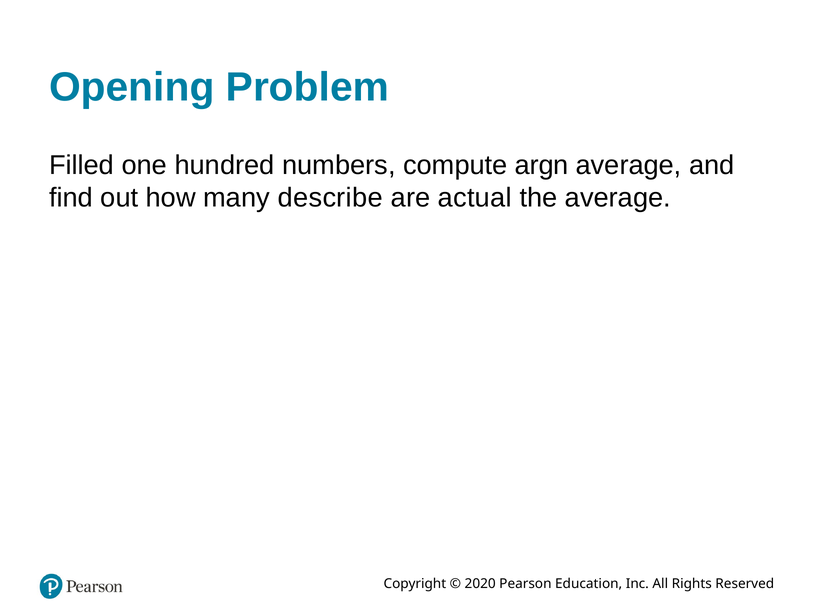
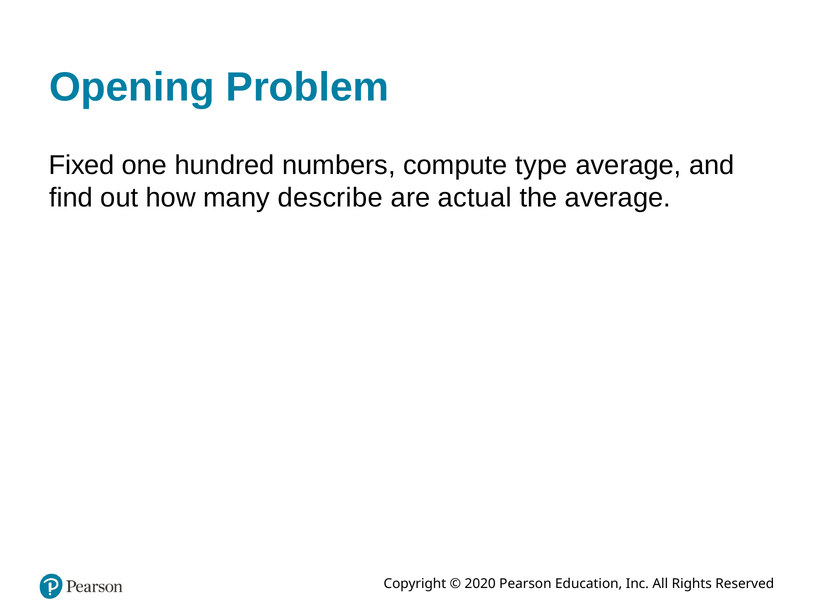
Filled: Filled -> Fixed (82, 165)
argn: argn -> type (541, 165)
